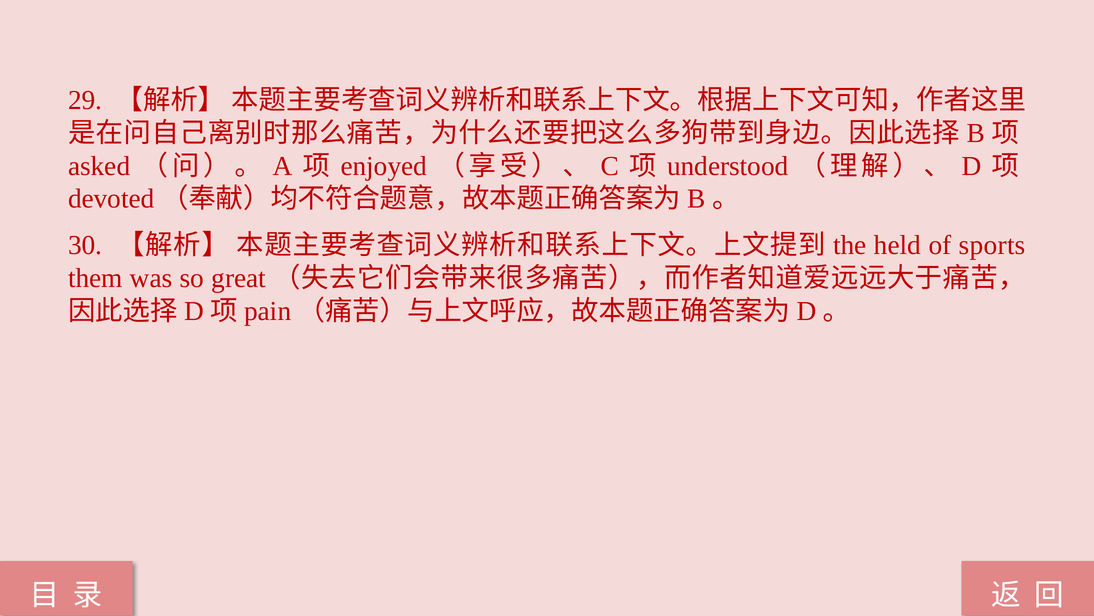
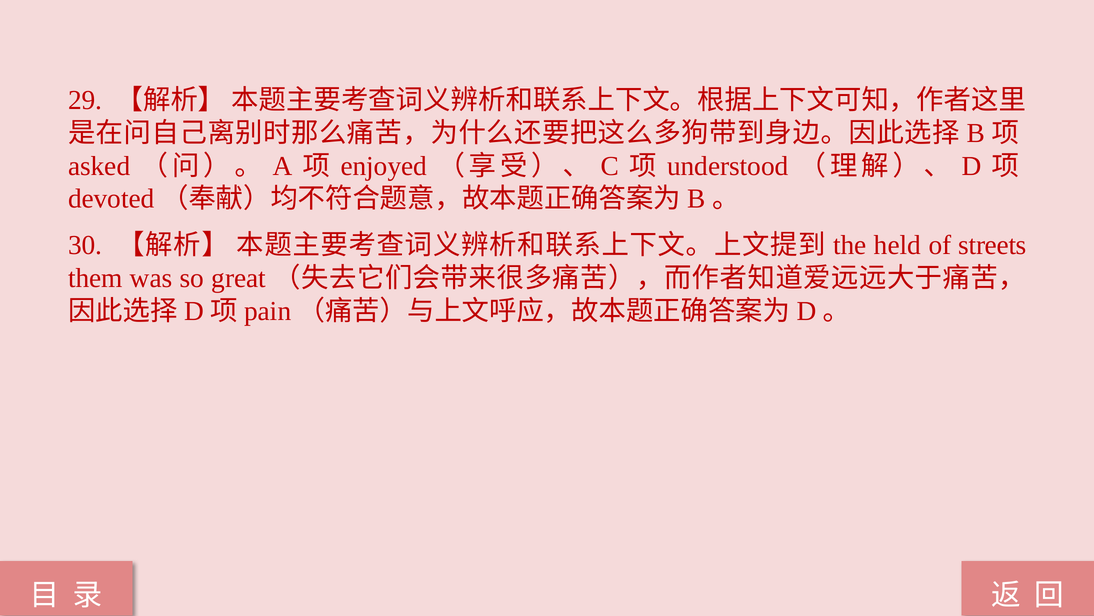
sports: sports -> streets (992, 245)
